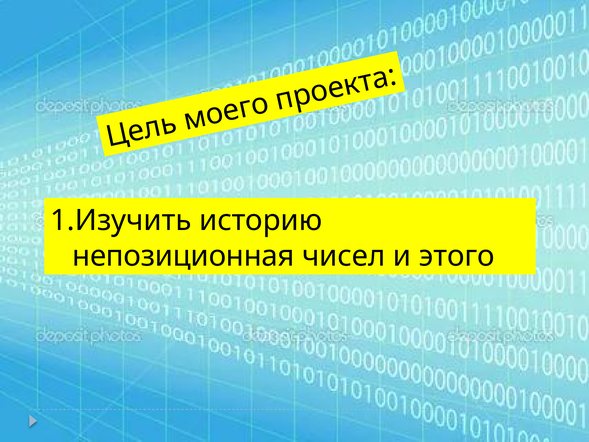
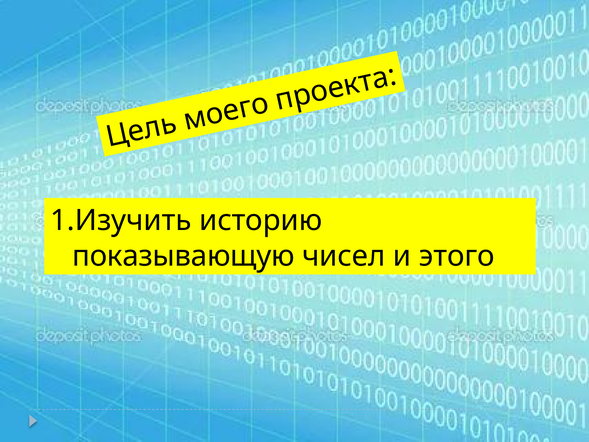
непозиционная: непозиционная -> показывающую (183, 256)
